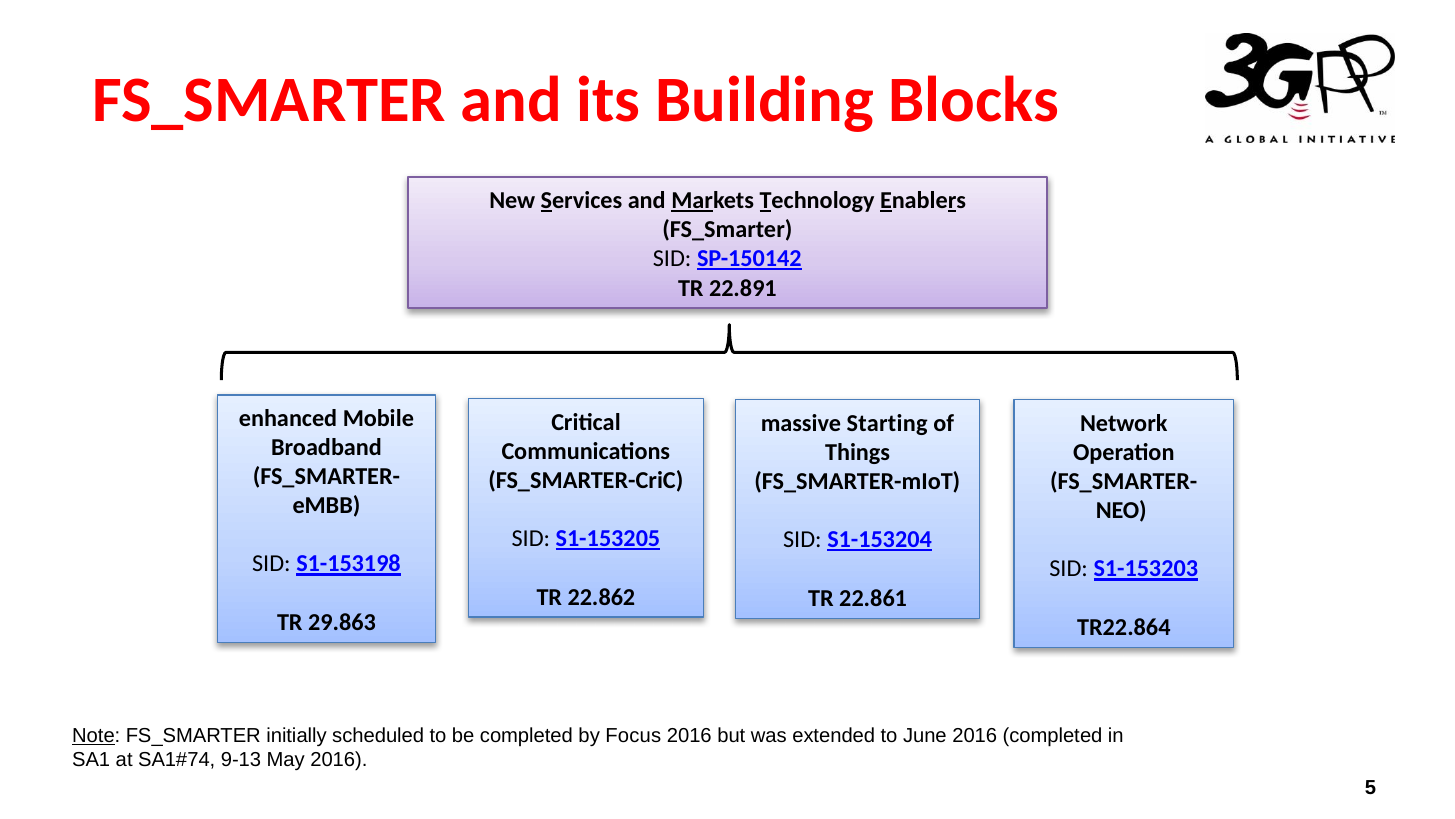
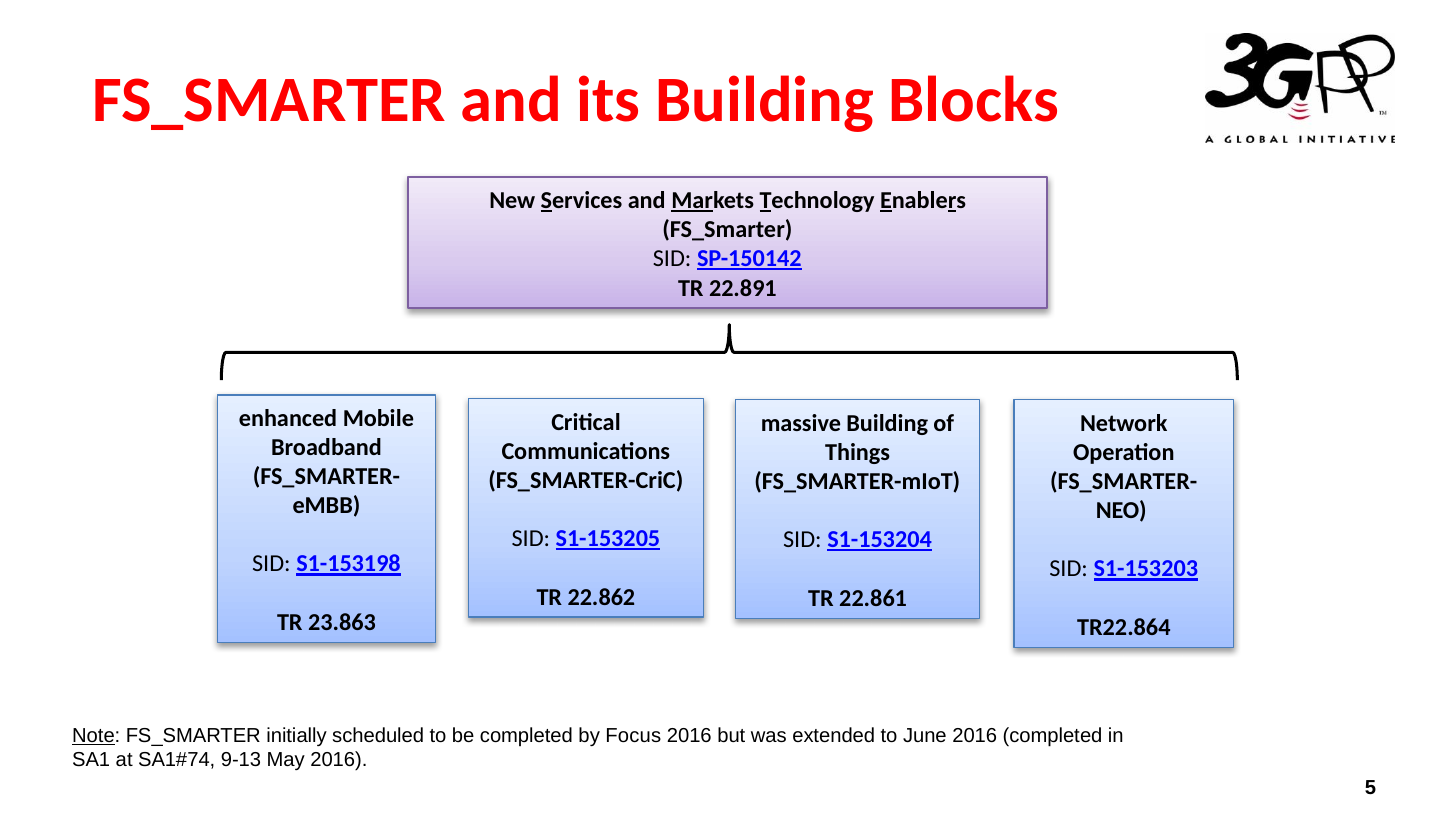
Starting: Starting -> Building (887, 423)
29.863: 29.863 -> 23.863 (342, 622)
